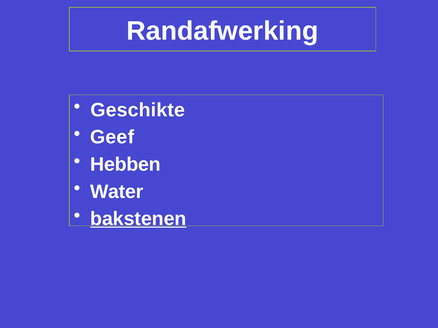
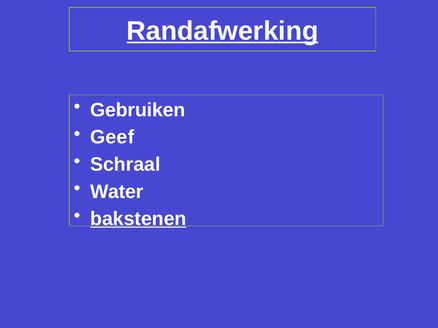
Randafwerking underline: none -> present (223, 31)
Geschikte: Geschikte -> Gebruiken (138, 110)
Hebben: Hebben -> Schraal (125, 165)
